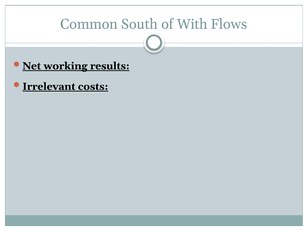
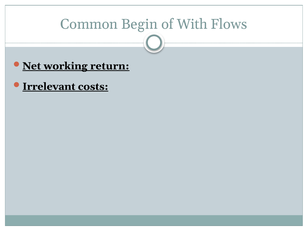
South: South -> Begin (139, 24)
results: results -> return (110, 66)
